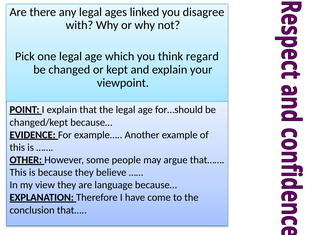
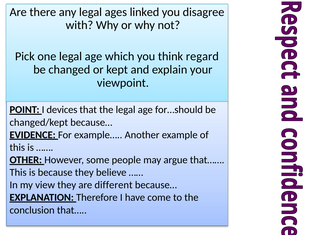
I explain: explain -> devices (62, 110)
language: language -> different (114, 185)
